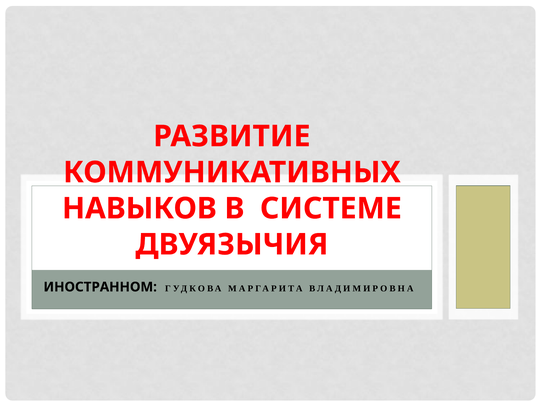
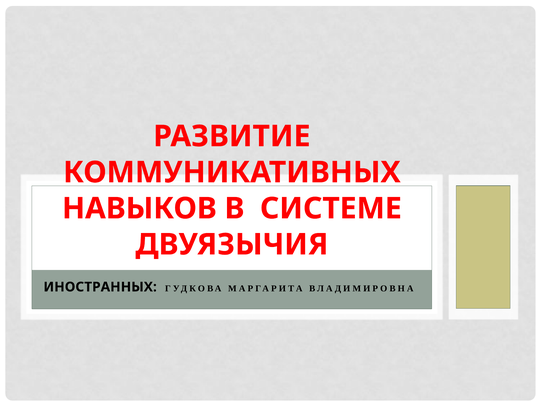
ИНОСТРАННОМ: ИНОСТРАННОМ -> ИНОСТРАННЫХ (100, 287)
